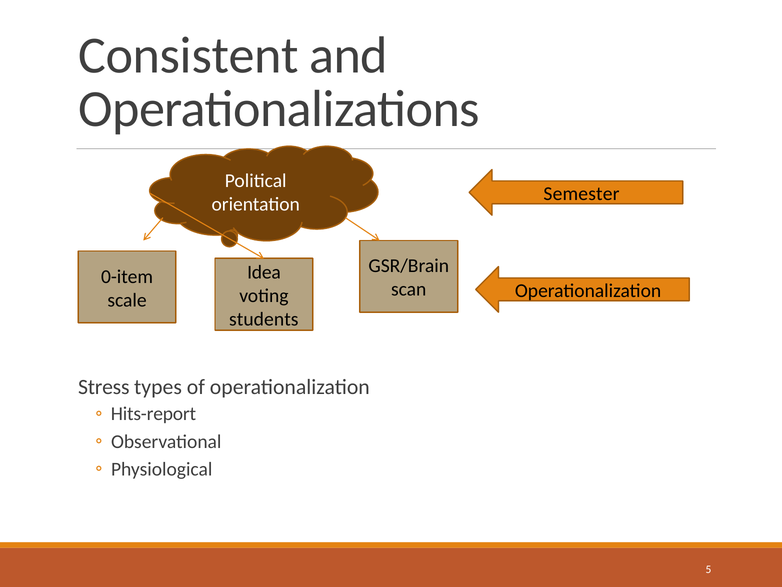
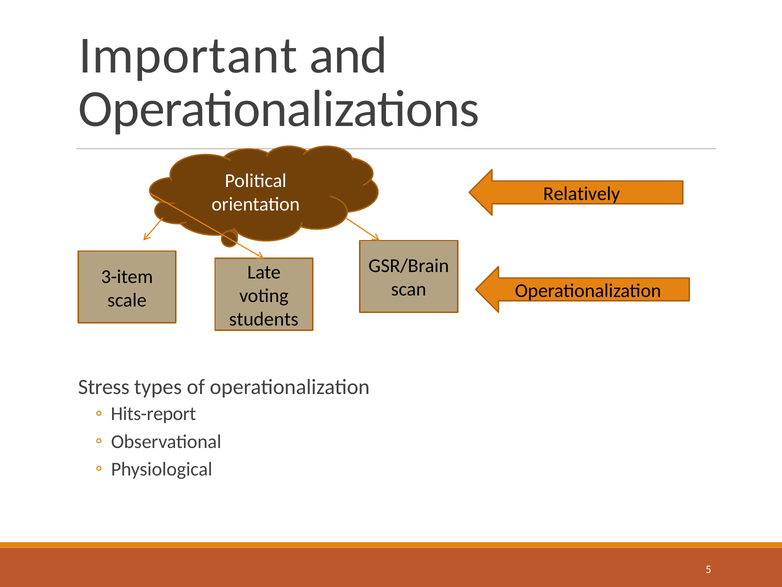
Consistent: Consistent -> Important (188, 56)
Semester: Semester -> Relatively (582, 194)
Idea: Idea -> Late (264, 272)
0-item: 0-item -> 3-item (127, 276)
